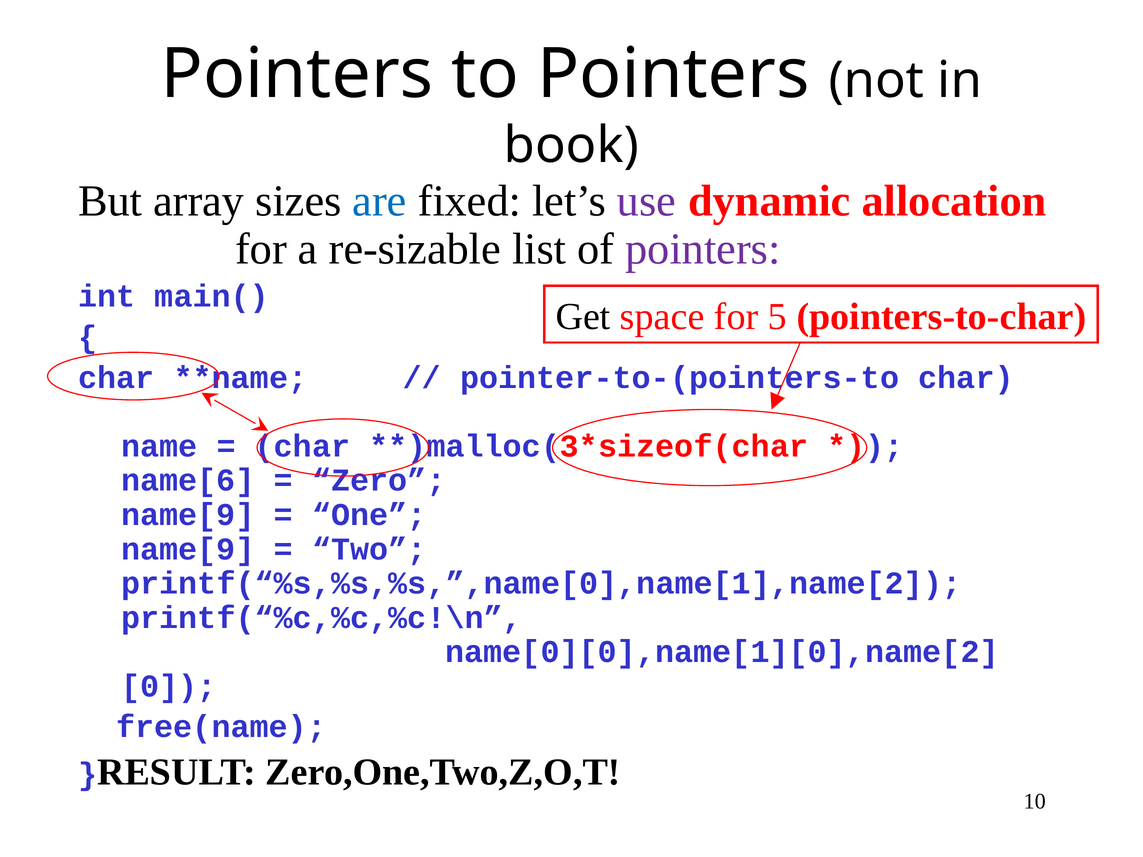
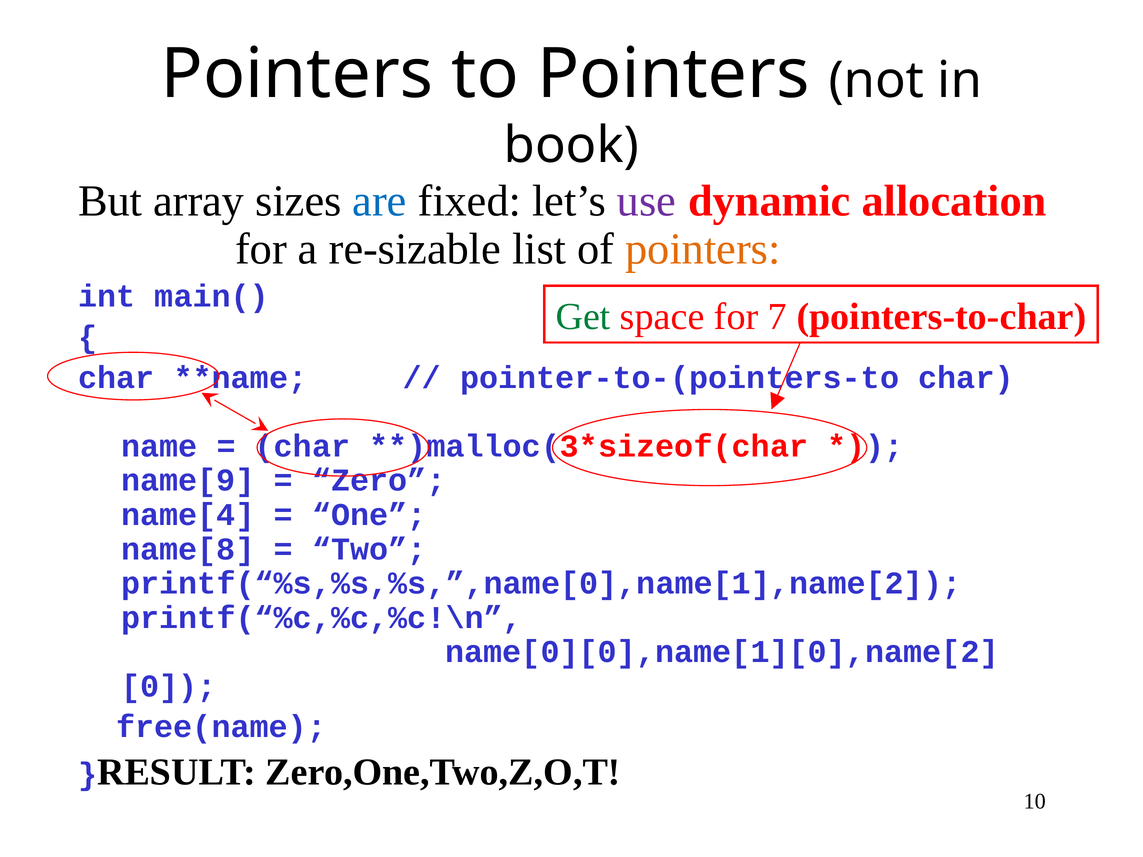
pointers colour: purple -> orange (703, 249)
Get colour: black -> green (583, 317)
5: 5 -> 7 (777, 317)
name[6: name[6 -> name[9 (188, 481)
name[9: name[9 -> name[4 (188, 515)
name[9: name[9 -> name[8 (188, 549)
